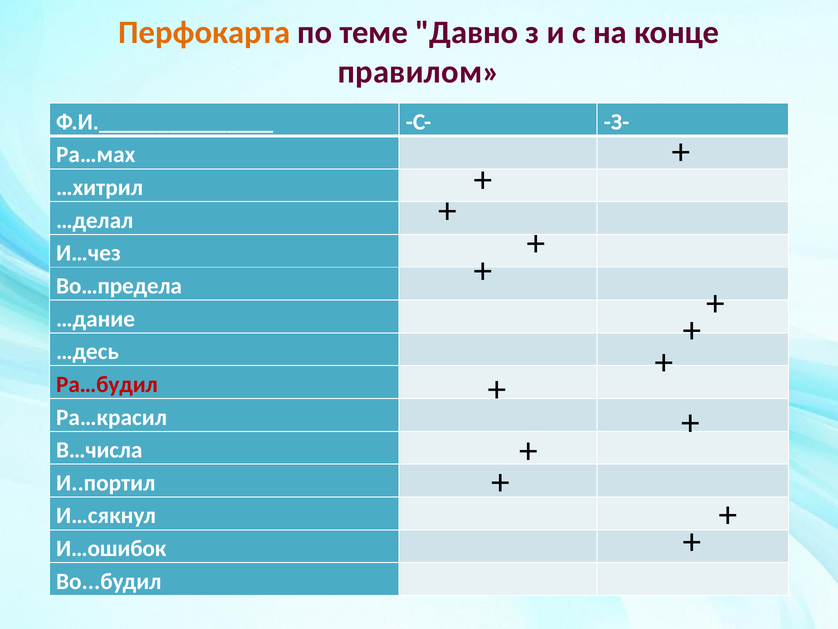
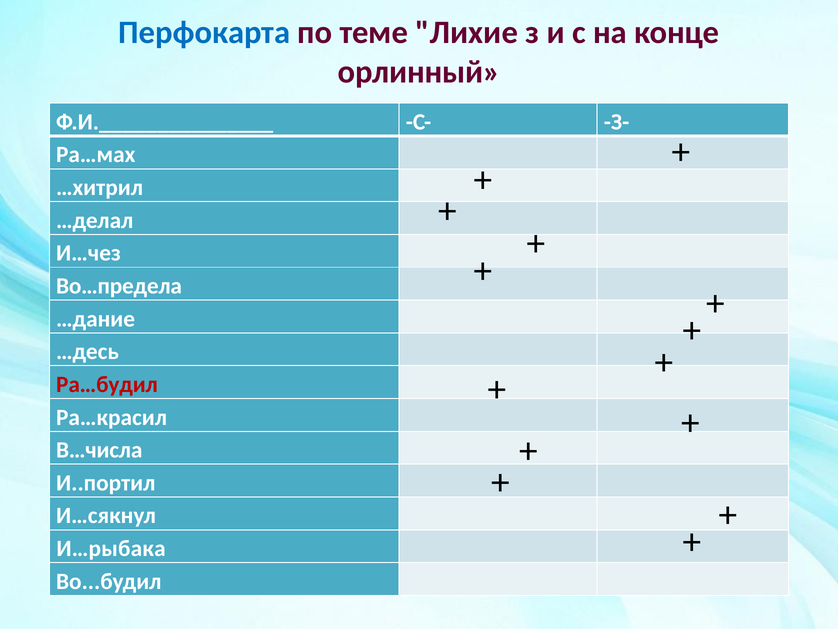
Перфокарта colour: orange -> blue (204, 33)
Давно: Давно -> Лихие (467, 33)
правилом: правилом -> орлинный (419, 72)
И…ошибок: И…ошибок -> И…рыбака (111, 548)
